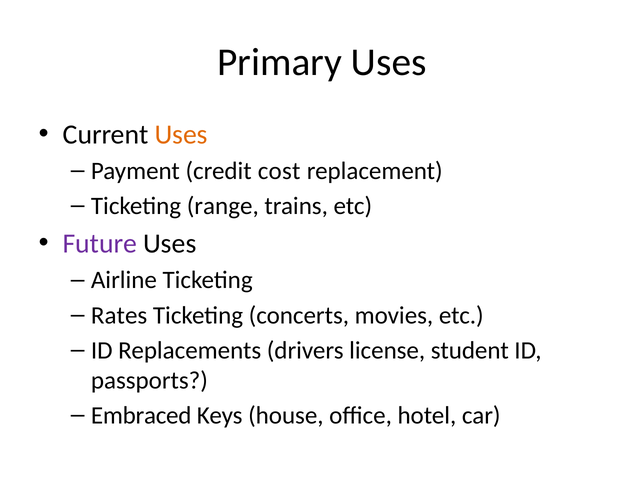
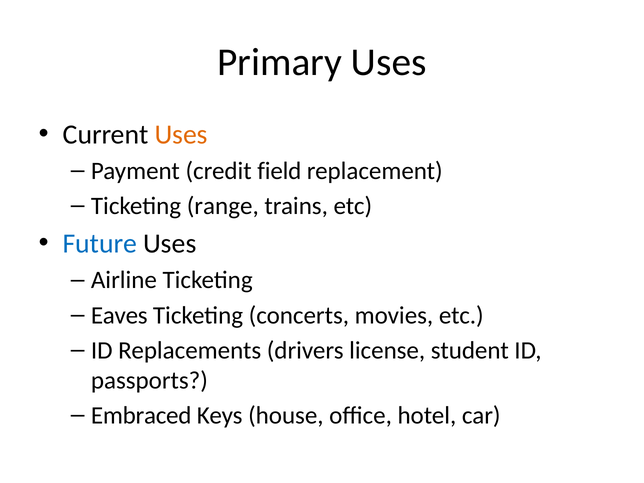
cost: cost -> field (279, 171)
Future colour: purple -> blue (100, 244)
Rates: Rates -> Eaves (119, 315)
